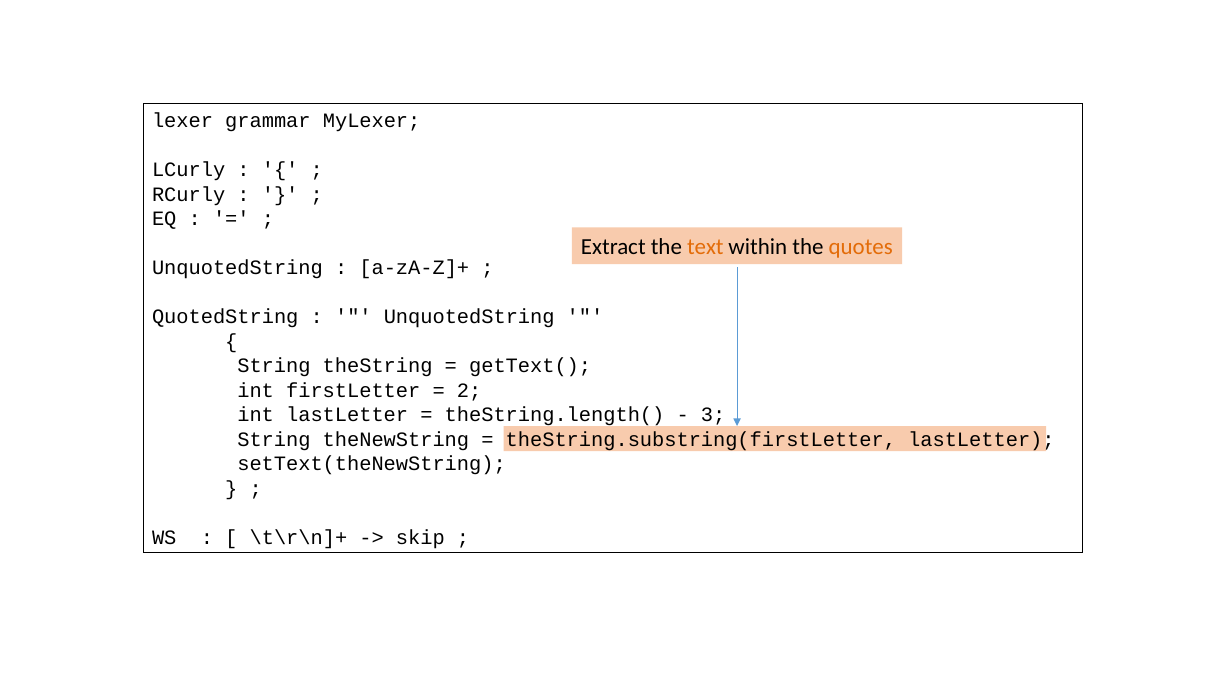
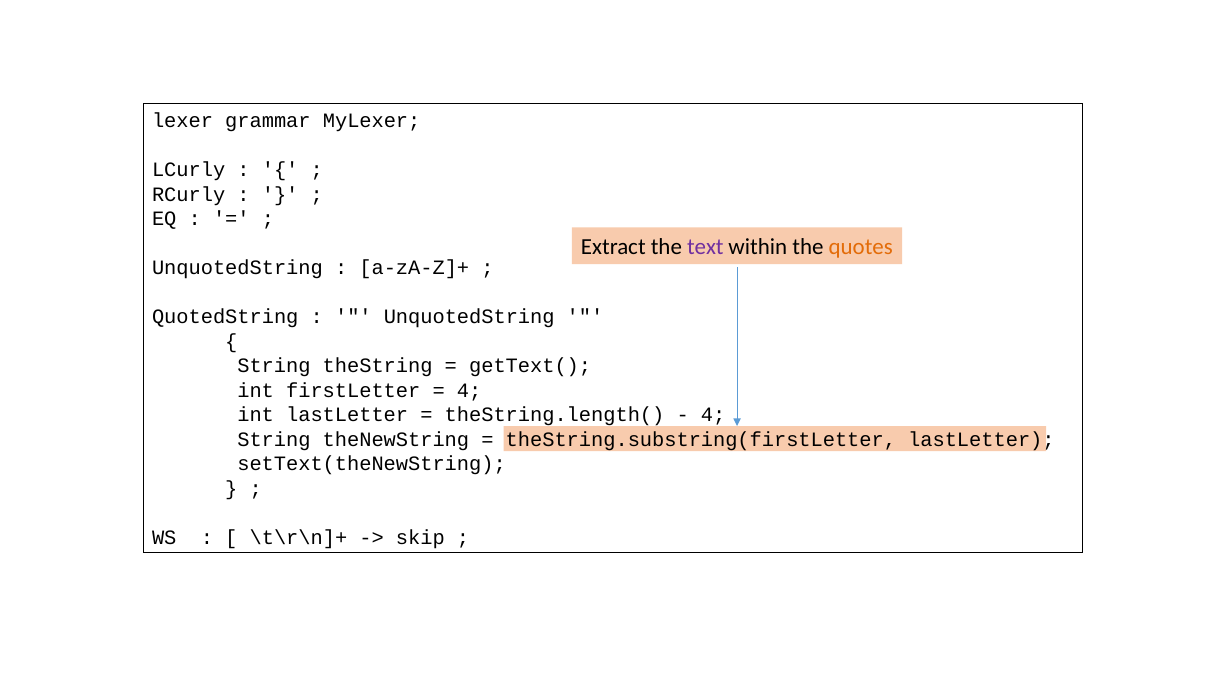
text colour: orange -> purple (705, 247)
2: 2 -> 4 (469, 390)
3: 3 -> 4 (713, 415)
